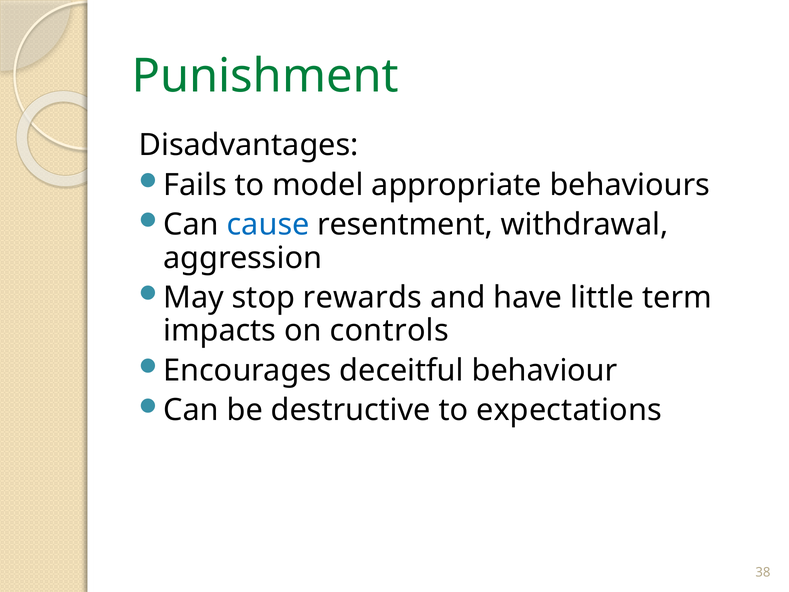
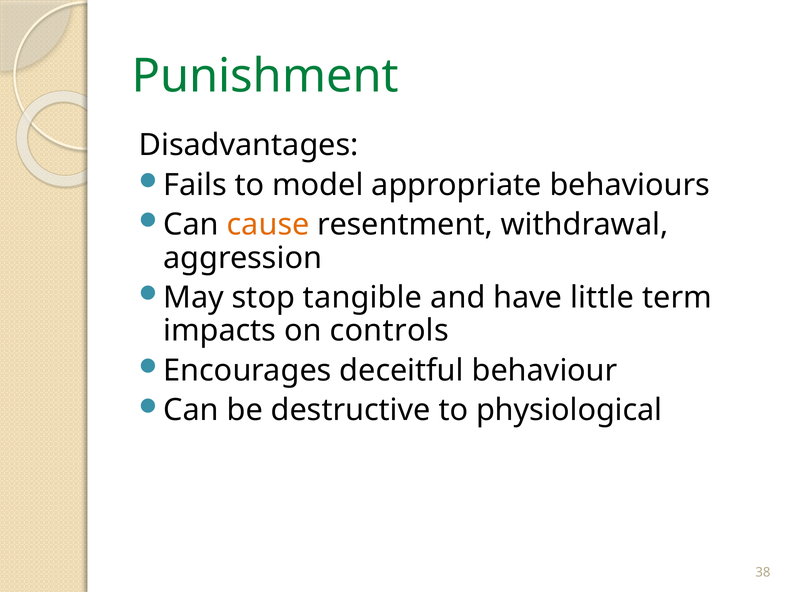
cause colour: blue -> orange (268, 225)
rewards: rewards -> tangible (363, 298)
expectations: expectations -> physiological (569, 410)
